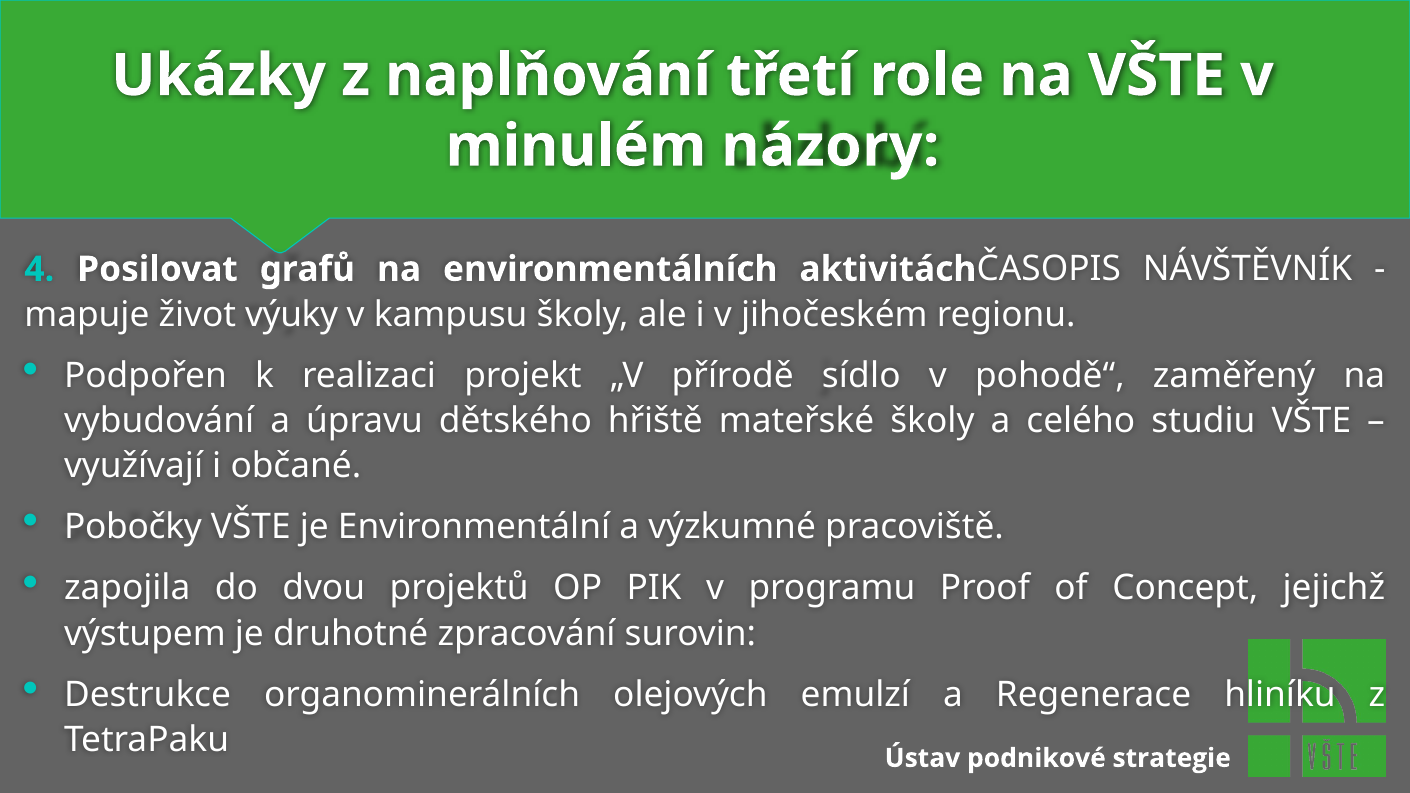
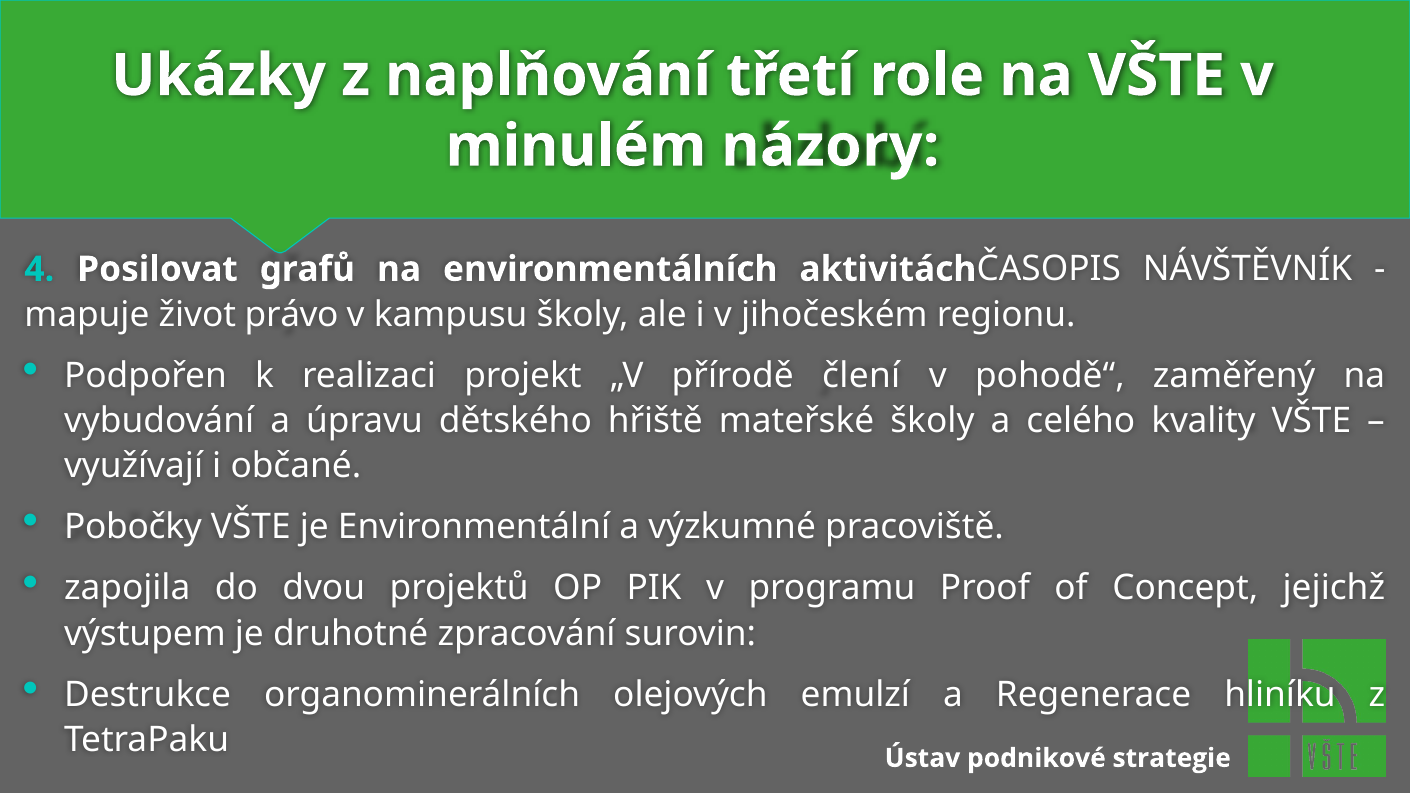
výuky: výuky -> právo (292, 314)
sídlo: sídlo -> člení (861, 376)
studiu: studiu -> kvality (1204, 421)
